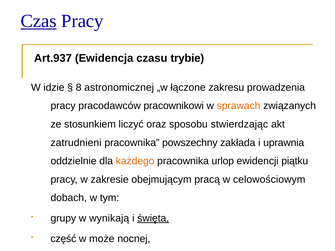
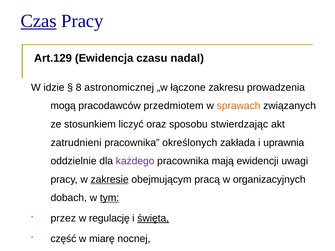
Art.937: Art.937 -> Art.129 (53, 58)
trybie: trybie -> nadal (187, 58)
pracy: pracy -> mogą (63, 106)
pracownikowi: pracownikowi -> przedmiotem (174, 106)
powszechny: powszechny -> określonych (190, 143)
każdego colour: orange -> purple (135, 161)
urlop: urlop -> mają (223, 161)
piątku: piątku -> uwagi (295, 161)
zakresie underline: none -> present (110, 180)
celowościowym: celowościowym -> organizacyjnych (269, 180)
tym underline: none -> present (110, 198)
grupy: grupy -> przez (63, 218)
wynikają: wynikają -> regulację (109, 218)
może: może -> miarę (102, 239)
